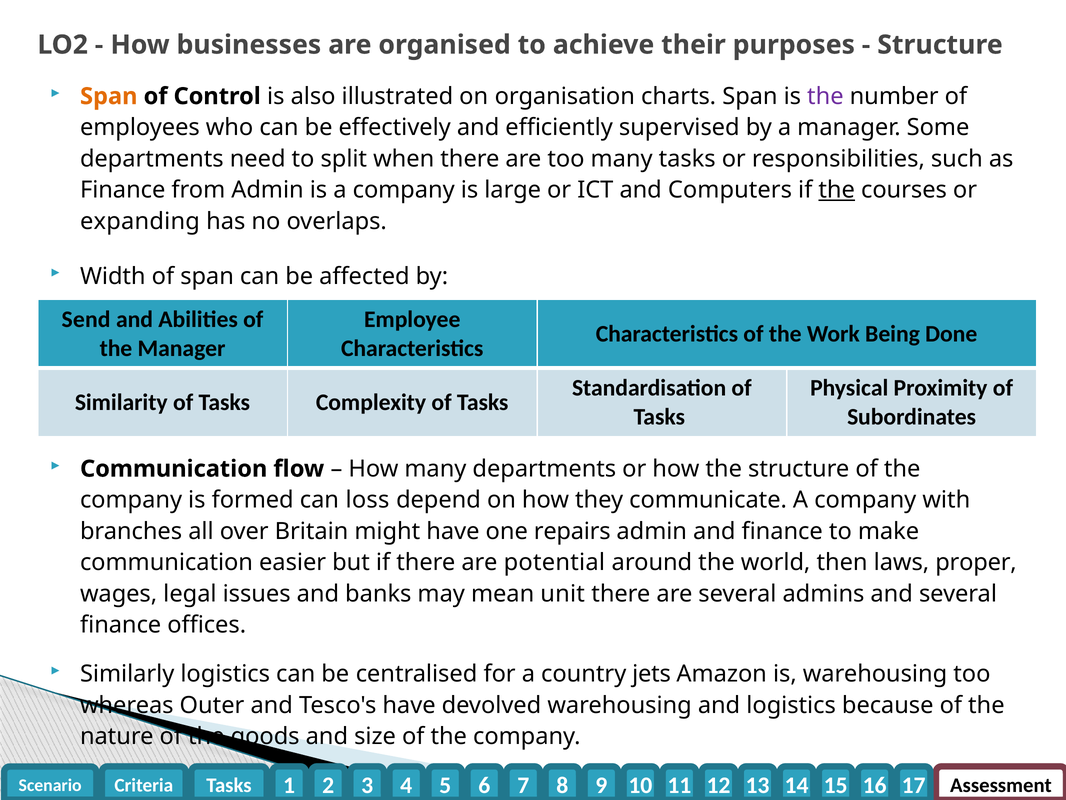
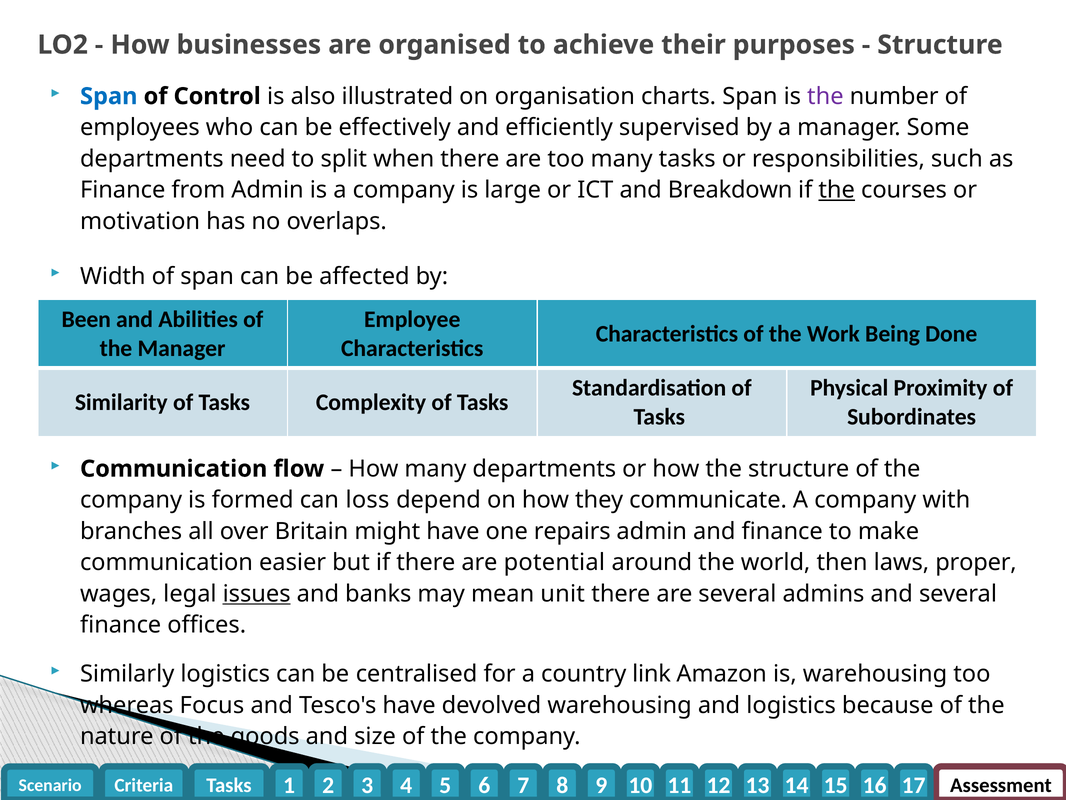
Span colour: orange -> blue (109, 96)
Computers: Computers -> Breakdown (730, 190)
expanding: expanding -> motivation (140, 221)
Send: Send -> Been (86, 319)
issues underline: none -> present (257, 593)
jets: jets -> link (652, 674)
Outer: Outer -> Focus (212, 705)
